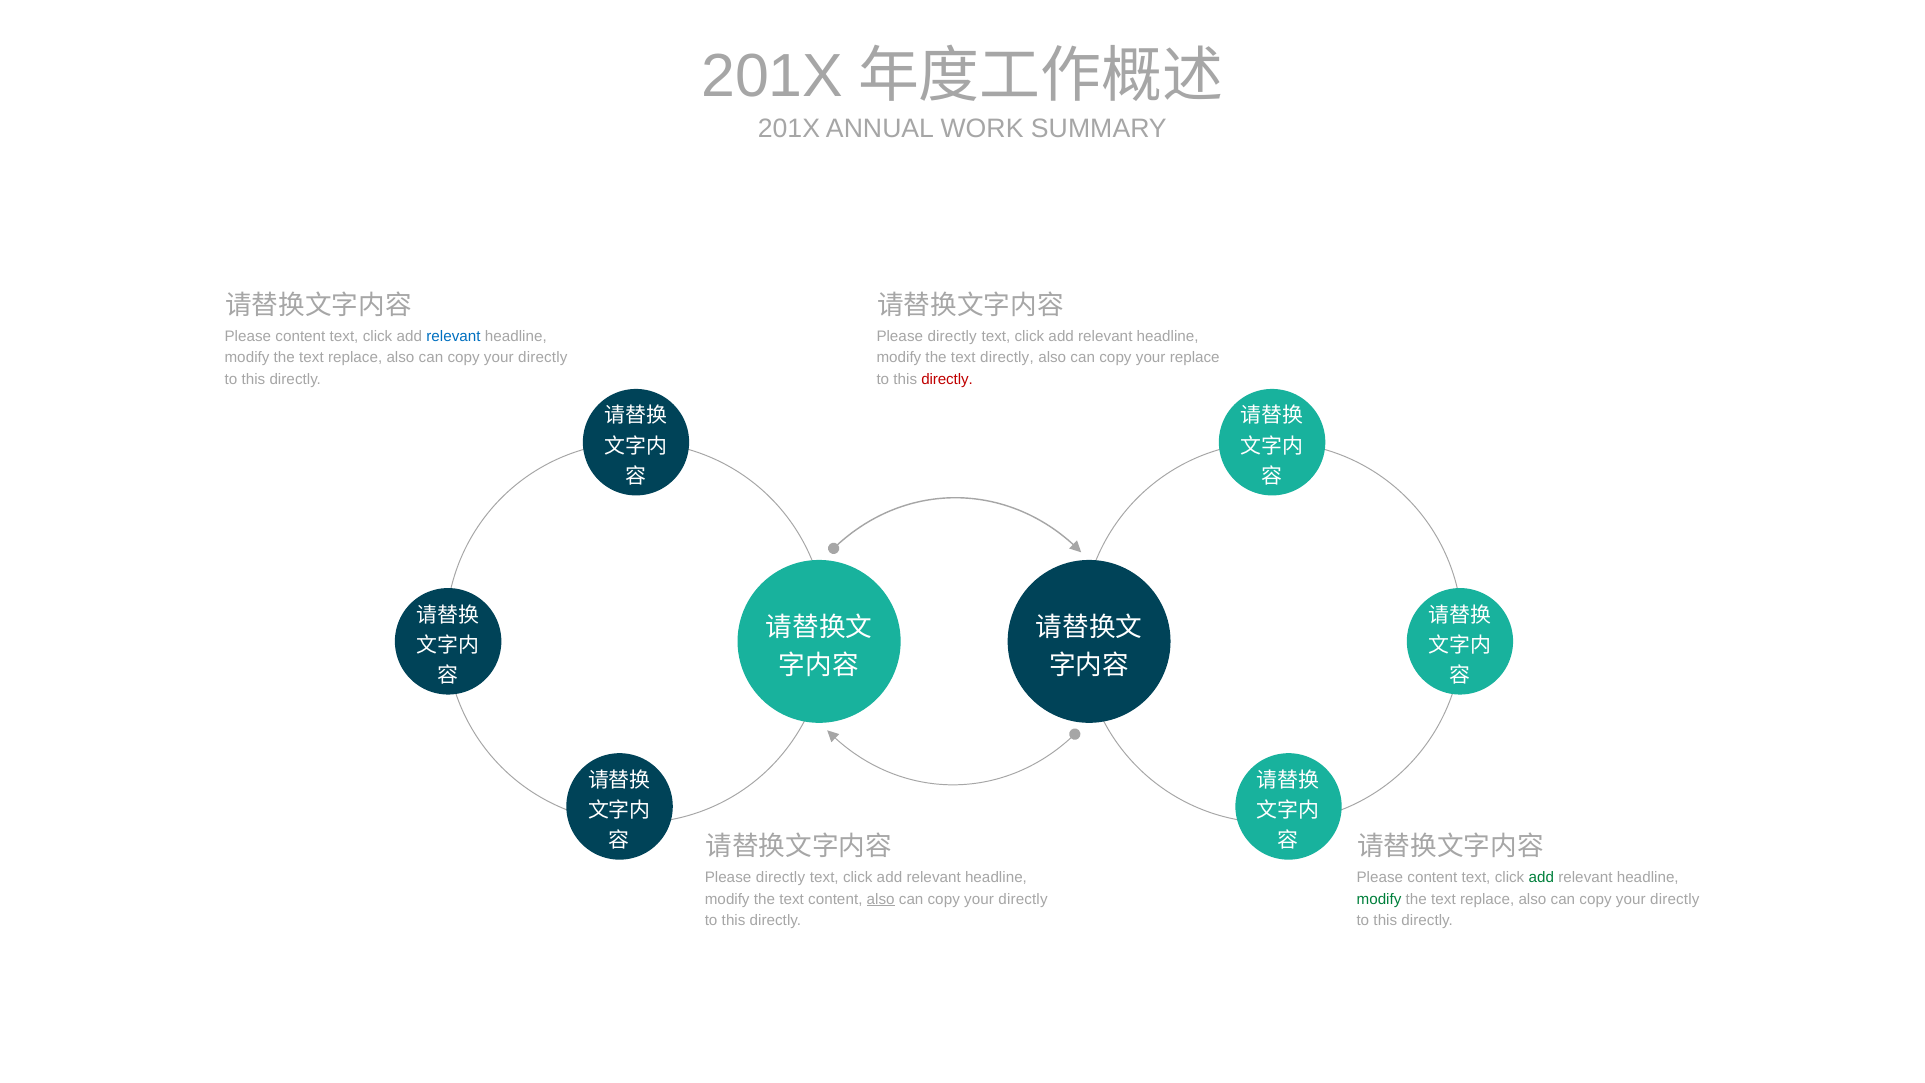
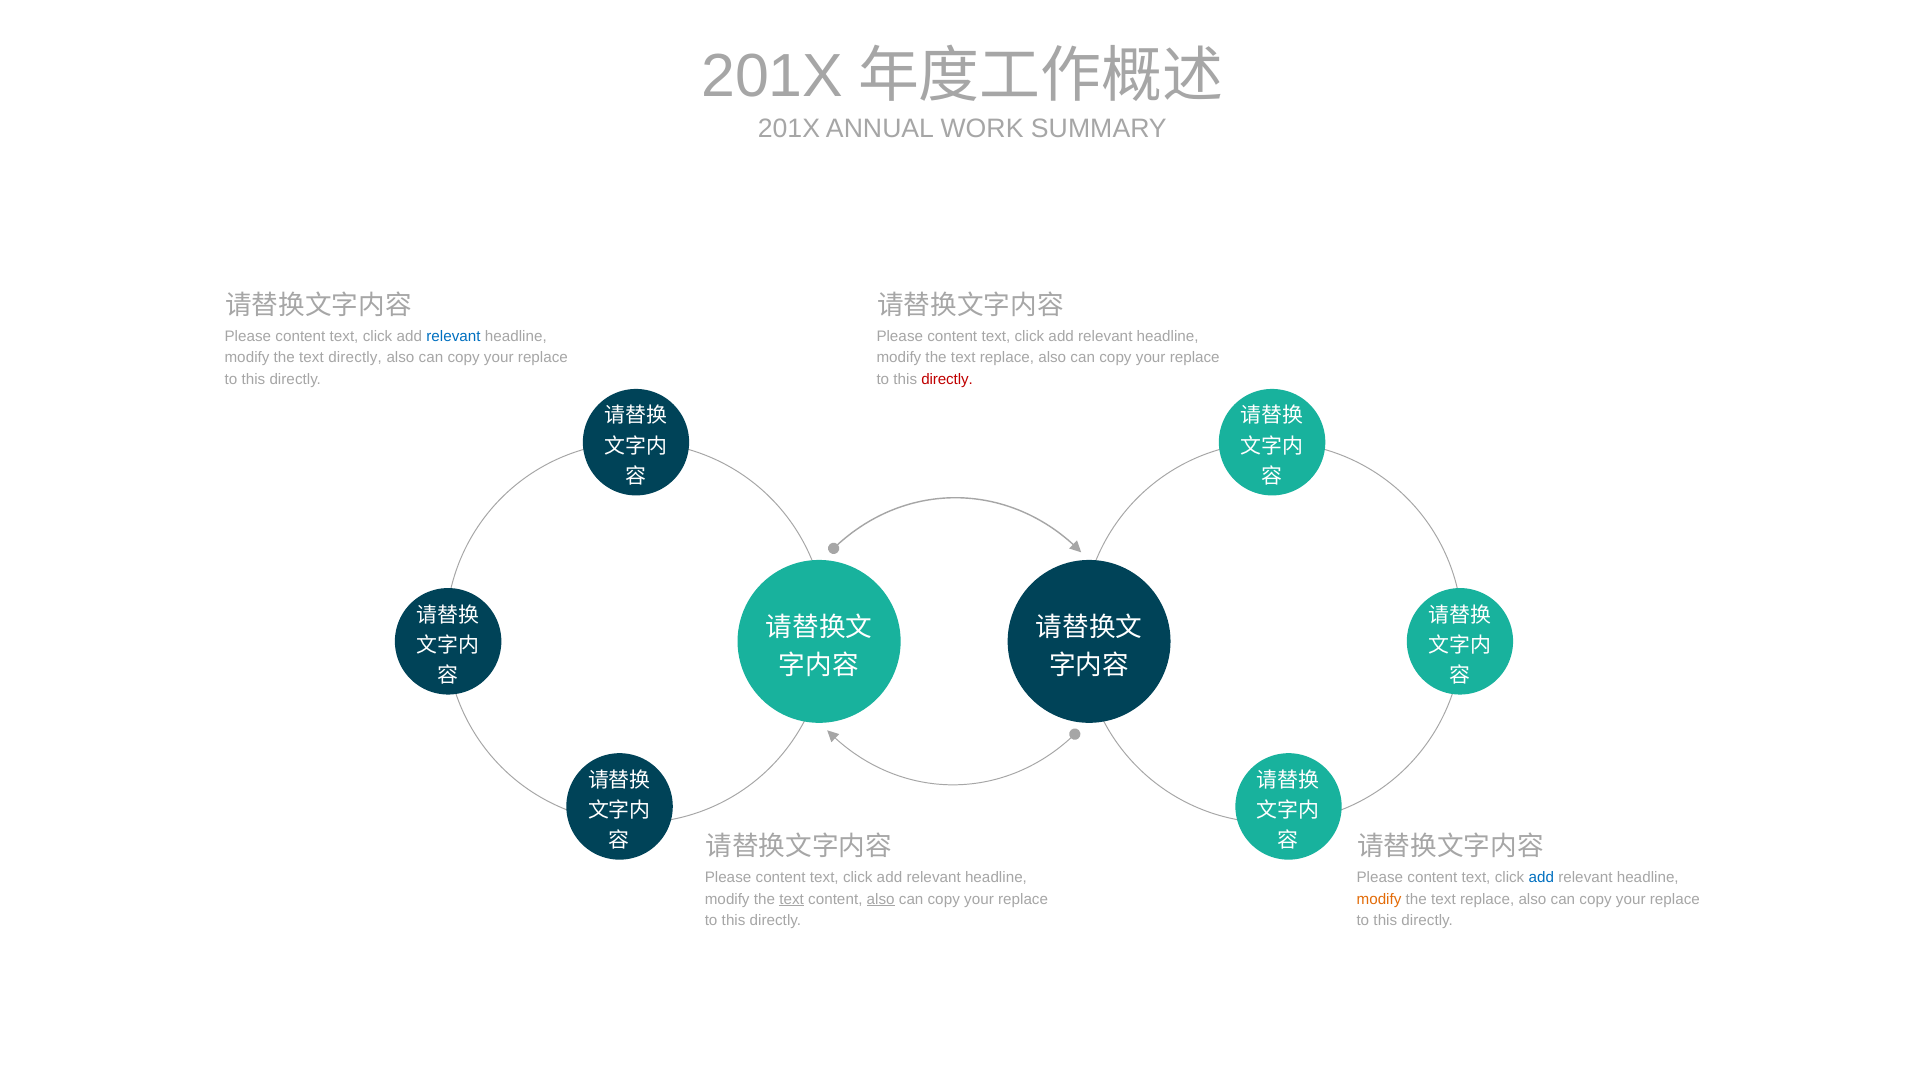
directly: directly -> content (952, 336)
replace: replace -> directly (355, 358)
directly: directly -> replace (543, 358)
directly: directly -> replace (1007, 358)
directly: directly -> content (781, 877)
add colour: green -> blue (1541, 877)
text underline: none -> present (792, 899)
directly: directly -> replace (1023, 899)
modify colour: green -> orange (1379, 899)
directly: directly -> replace (1675, 899)
